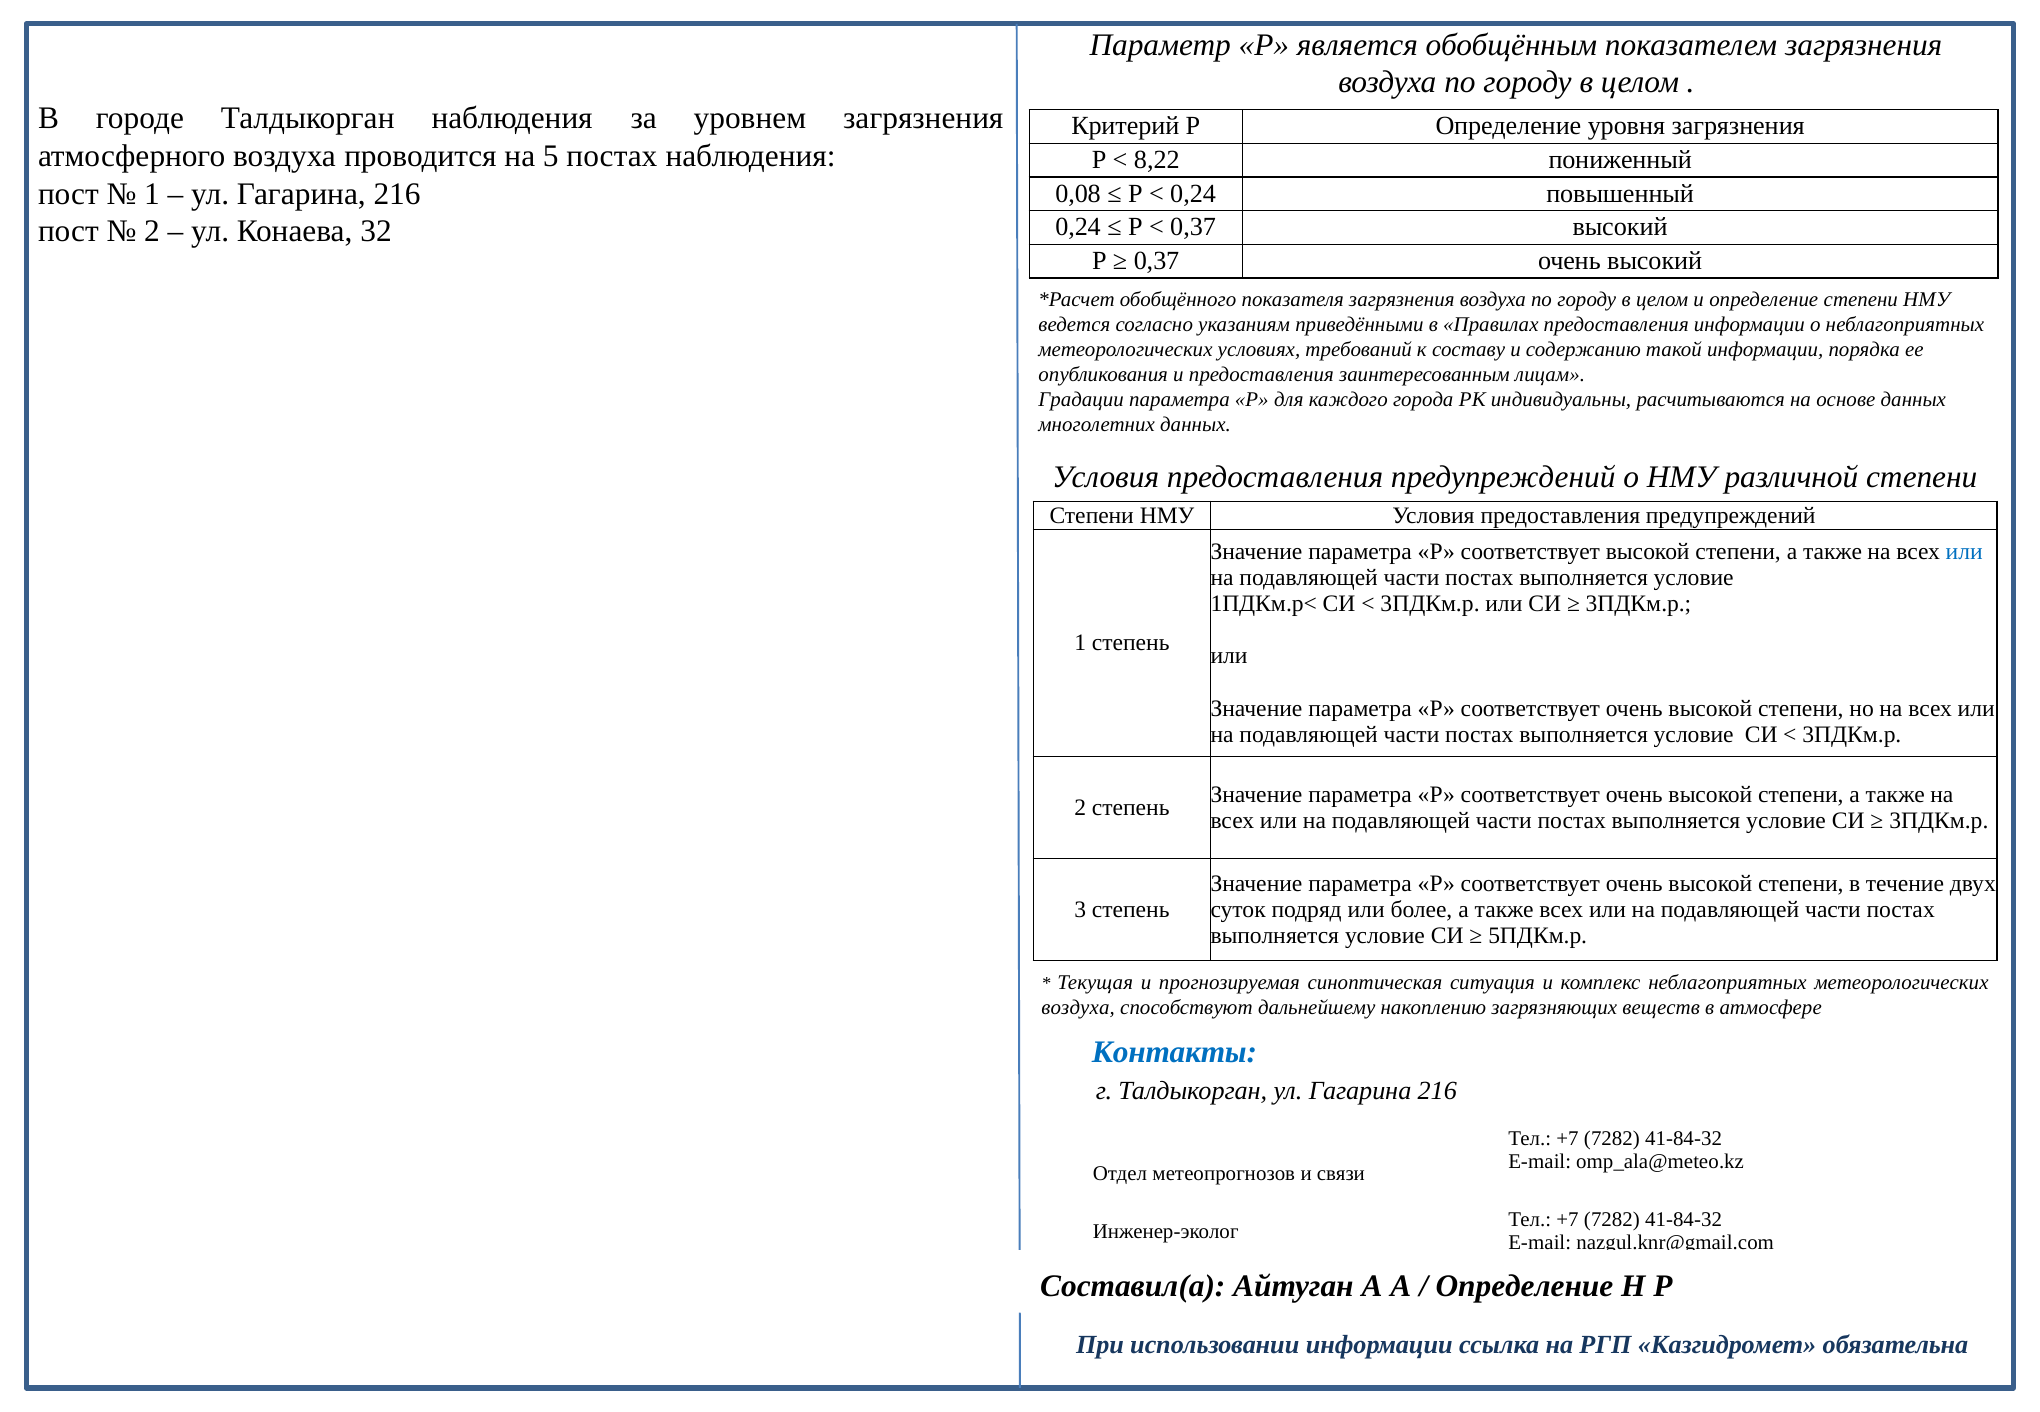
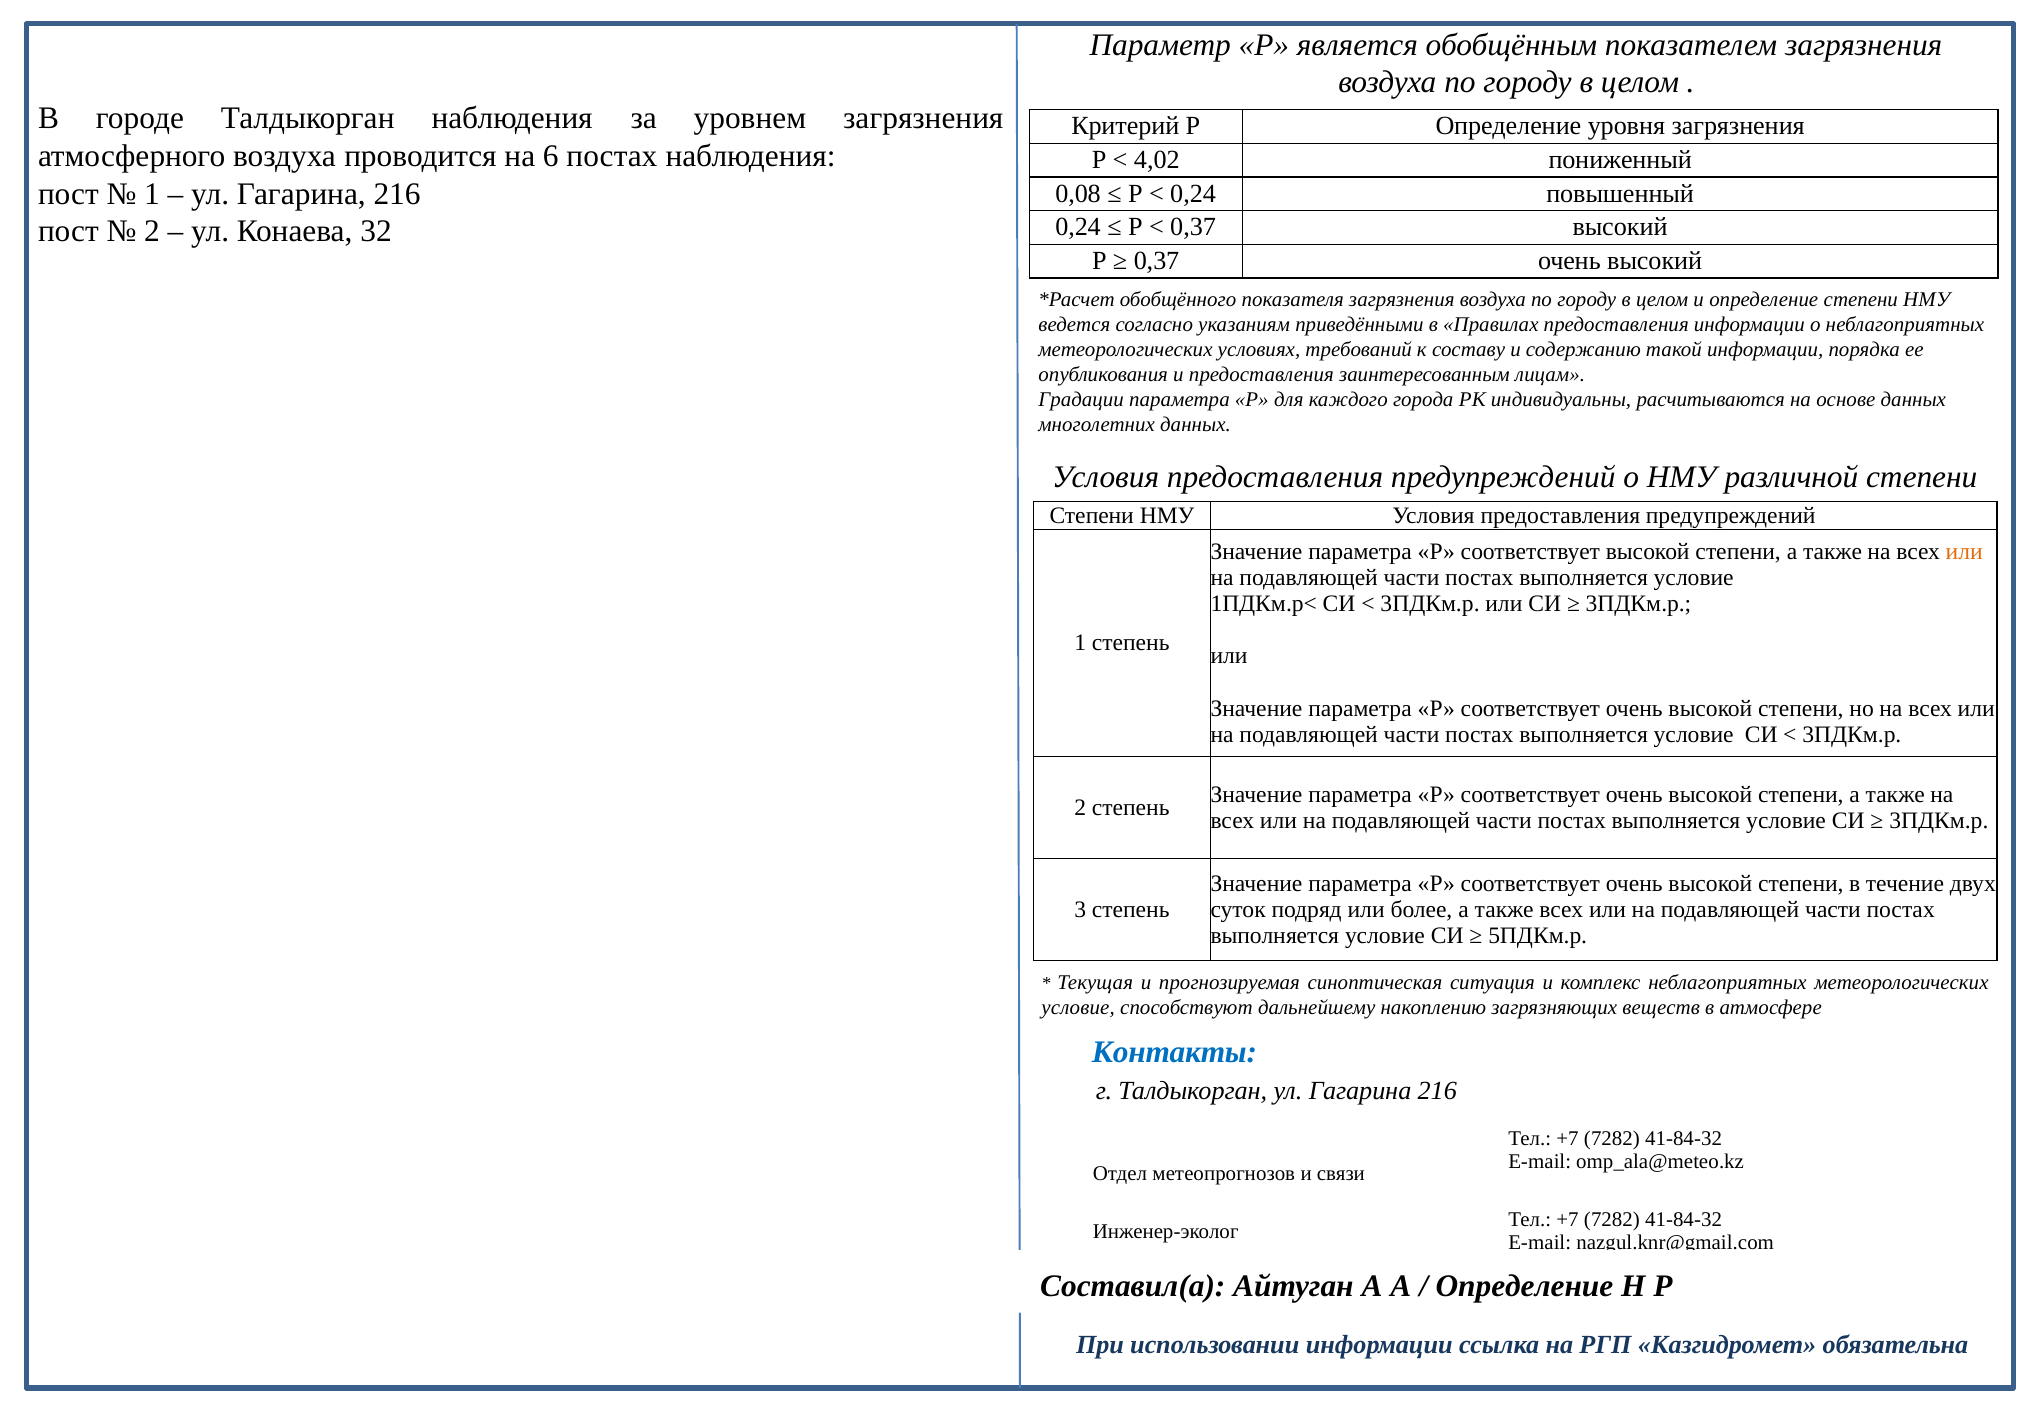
5: 5 -> 6 (551, 156)
8,22: 8,22 -> 4,02 (1157, 160)
или colour: blue -> orange (1964, 552)
воздуха: воздуха -> условие (1078, 1008)
